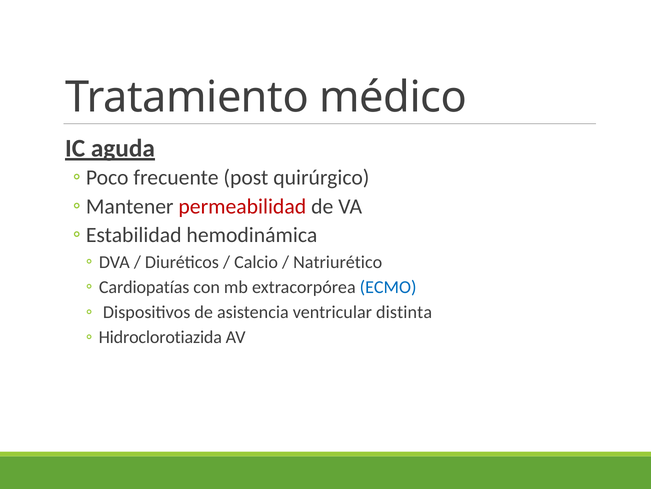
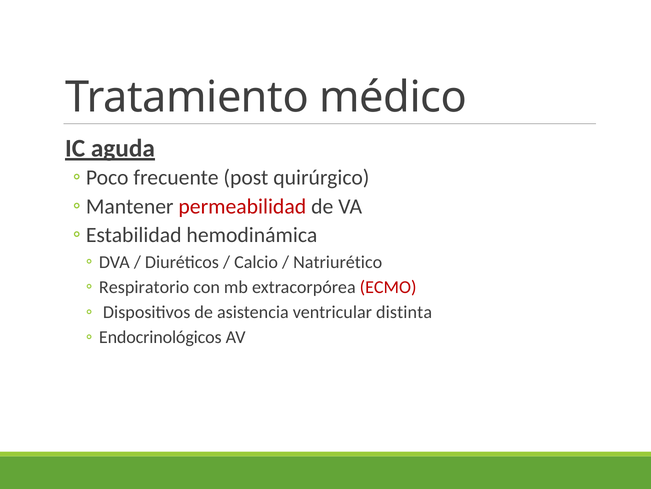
Cardiopatías: Cardiopatías -> Respiratorio (144, 287)
ECMO colour: blue -> red (388, 287)
Hidroclorotiazida: Hidroclorotiazida -> Endocrinológicos (160, 337)
